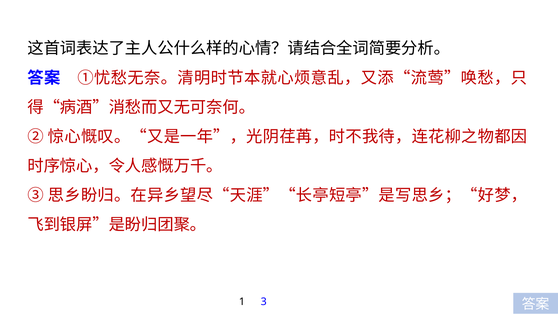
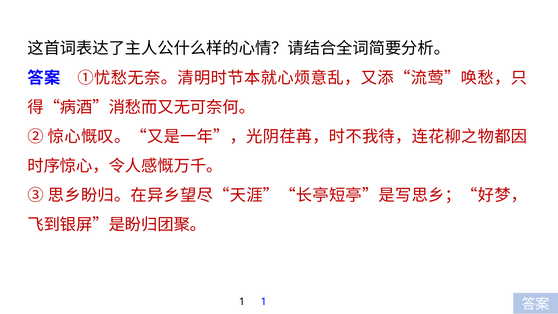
1 3: 3 -> 1 (264, 302)
